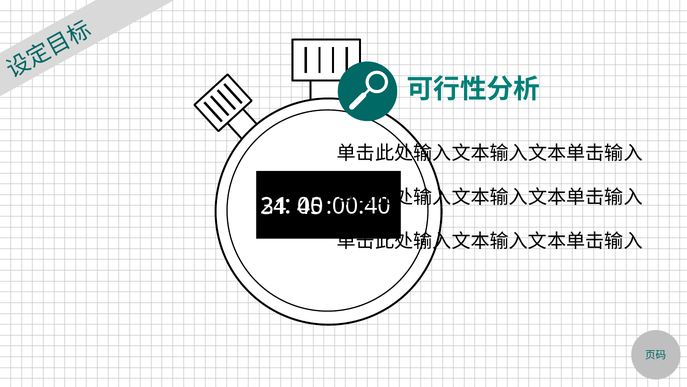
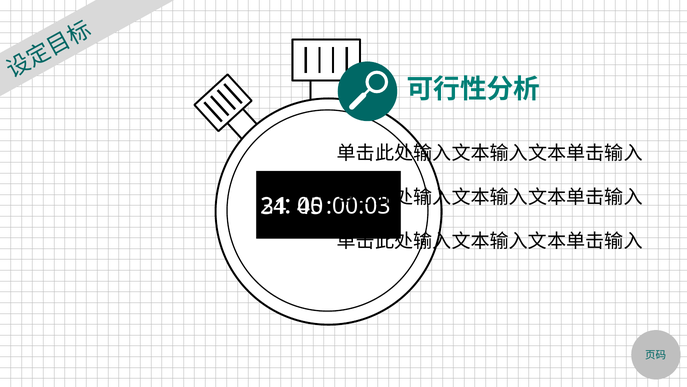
:00:40: :00:40 -> :00:03 (358, 206)
